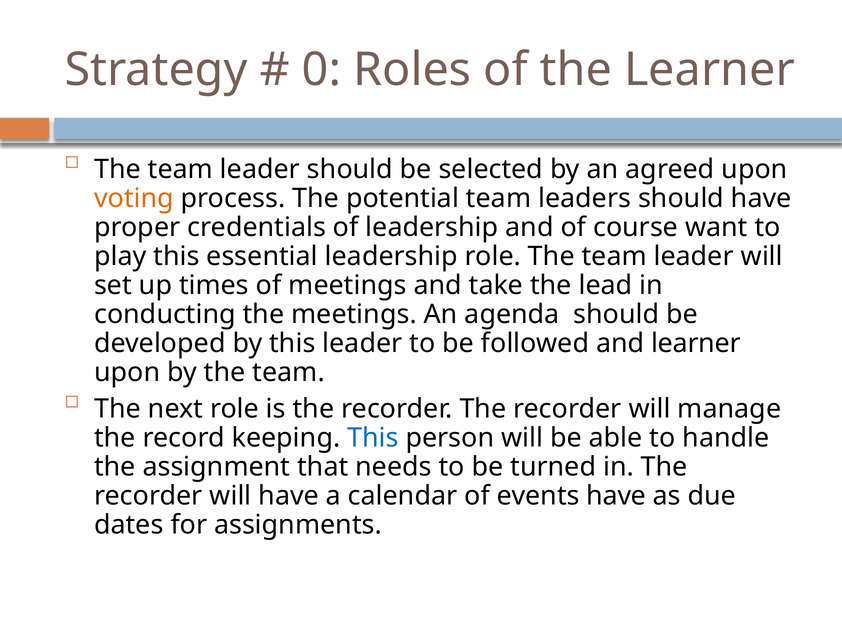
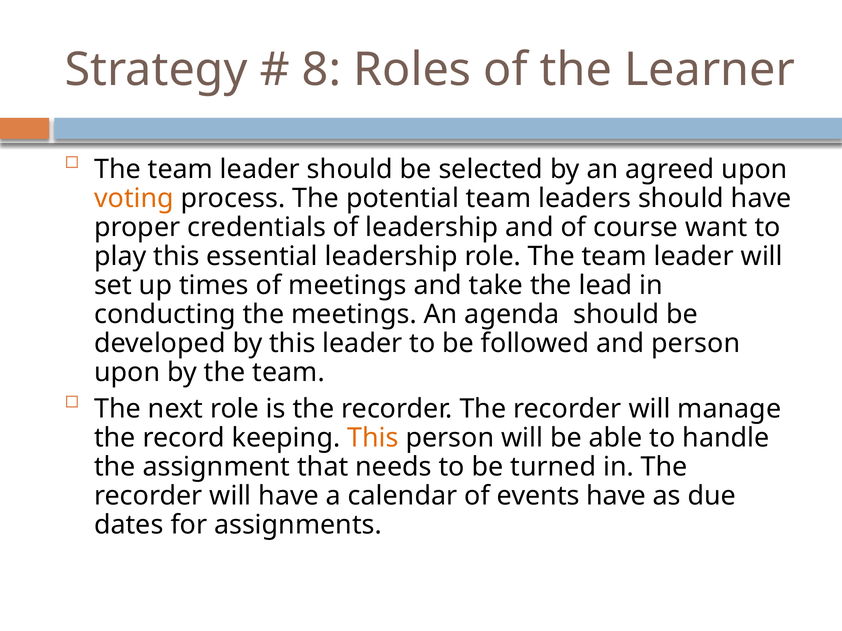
0: 0 -> 8 (322, 70)
and learner: learner -> person (696, 344)
This colour: blue -> orange (373, 438)
